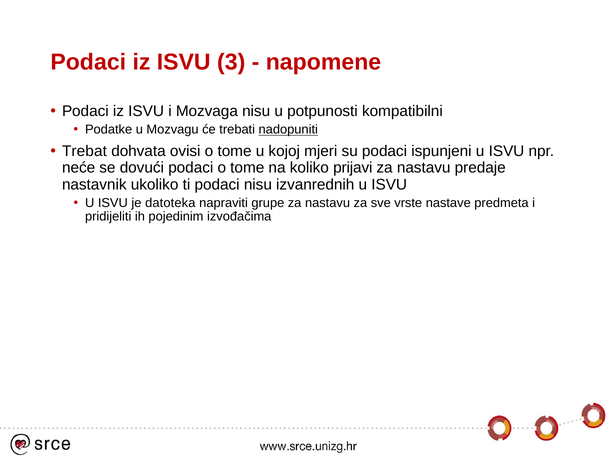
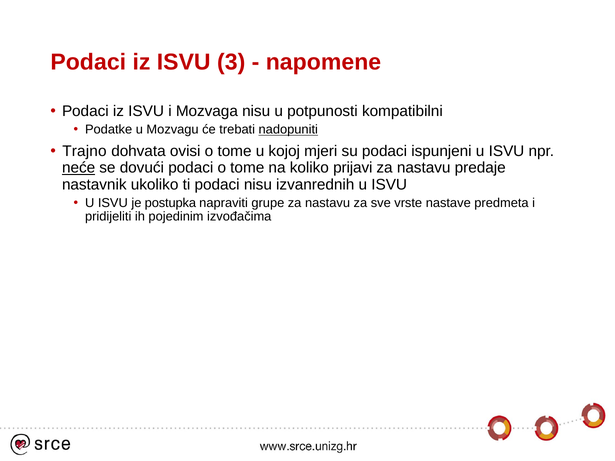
Trebat: Trebat -> Trajno (84, 151)
neće underline: none -> present (79, 168)
datoteka: datoteka -> postupka (170, 203)
